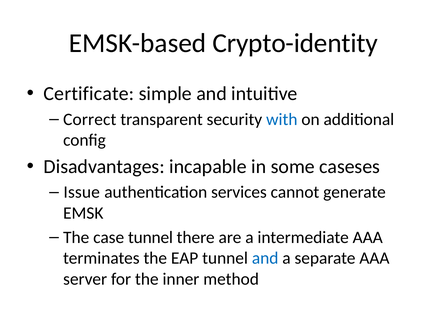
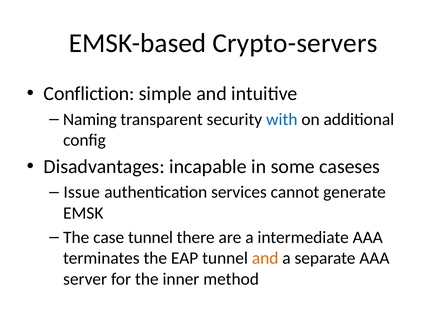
Crypto-identity: Crypto-identity -> Crypto-servers (295, 43)
Certificate: Certificate -> Confliction (89, 94)
Correct: Correct -> Naming (90, 119)
and colour: blue -> orange (265, 258)
